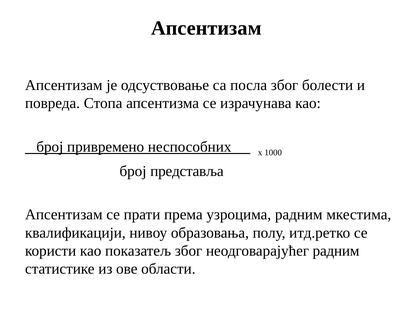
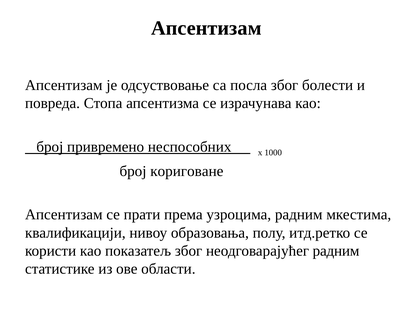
представља: представља -> кориговане (187, 171)
